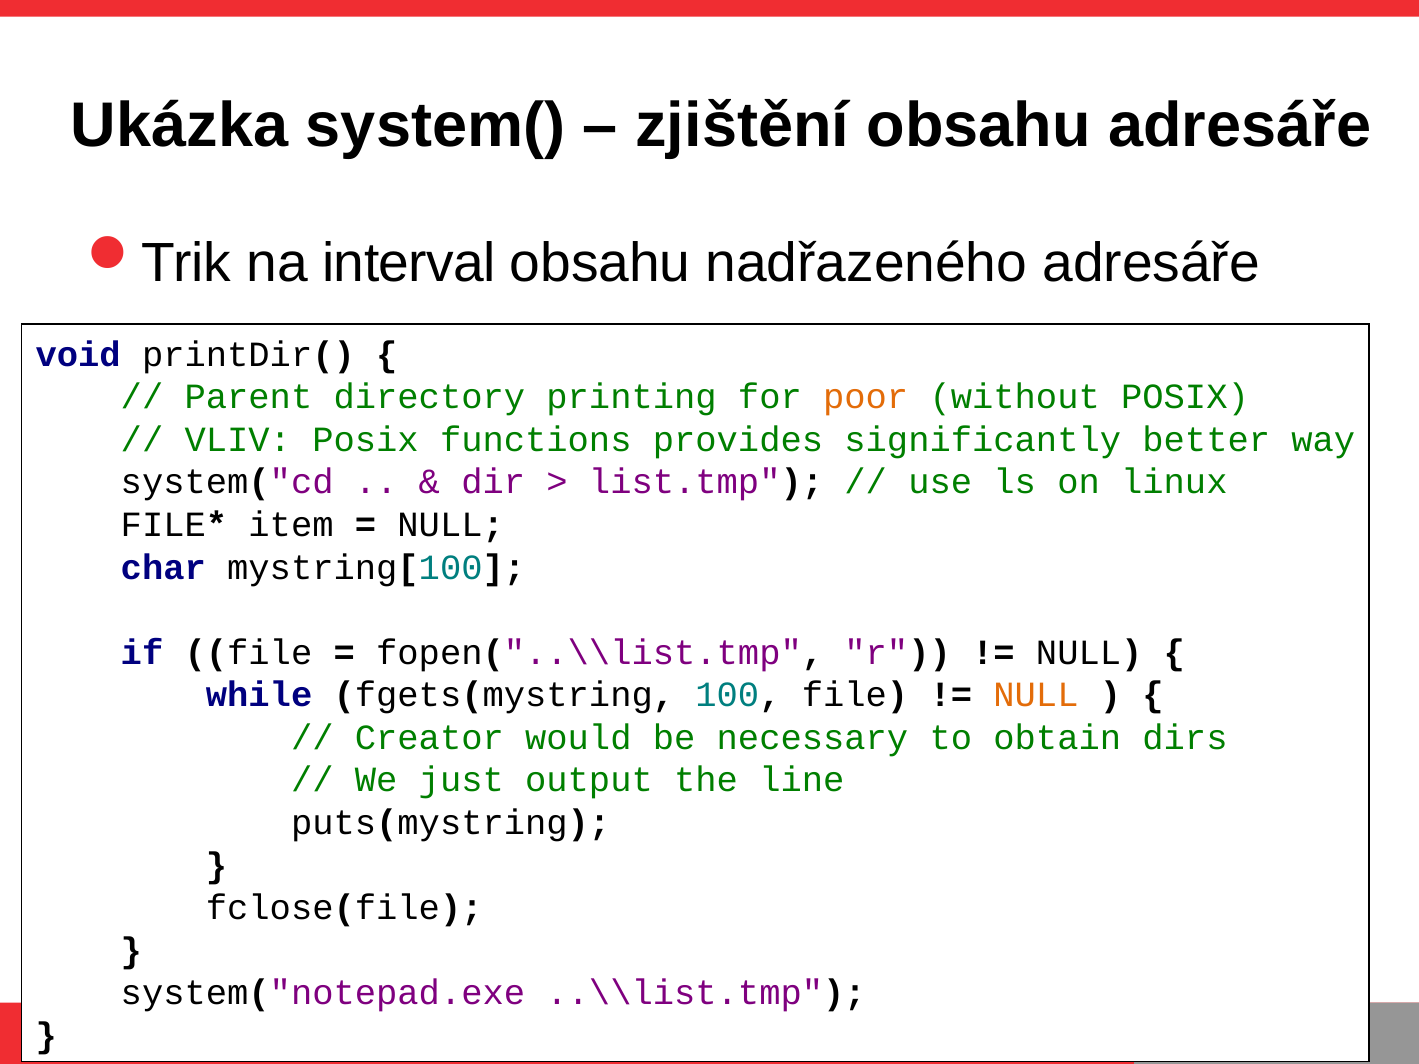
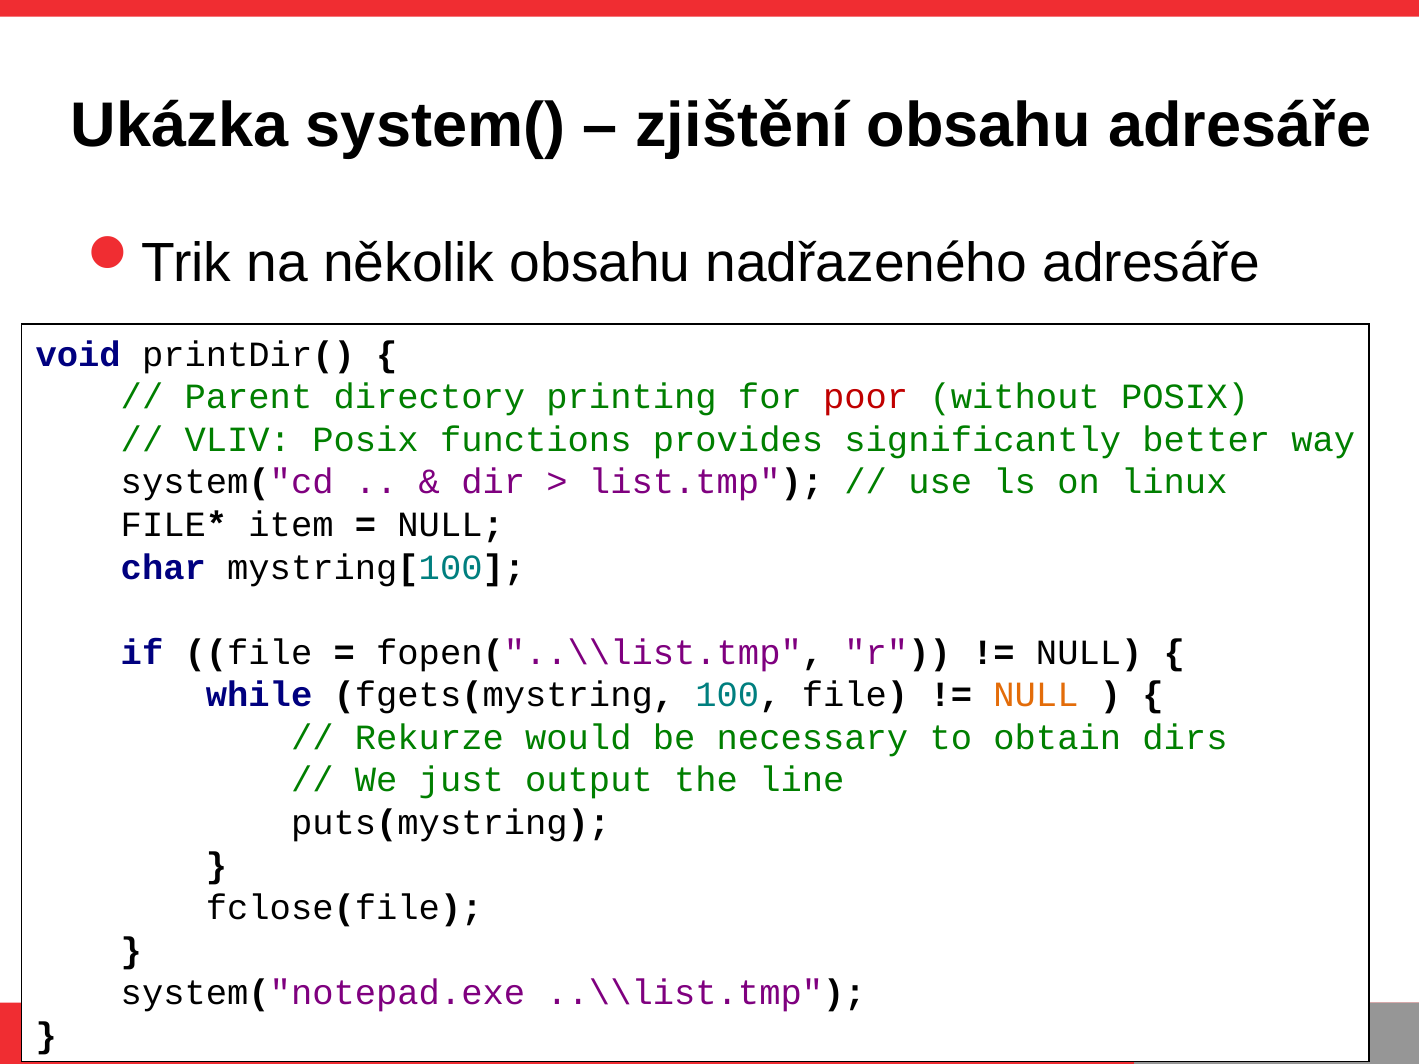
interval: interval -> několik (409, 263)
poor colour: orange -> red (866, 397)
Creator: Creator -> Rekurze (429, 738)
